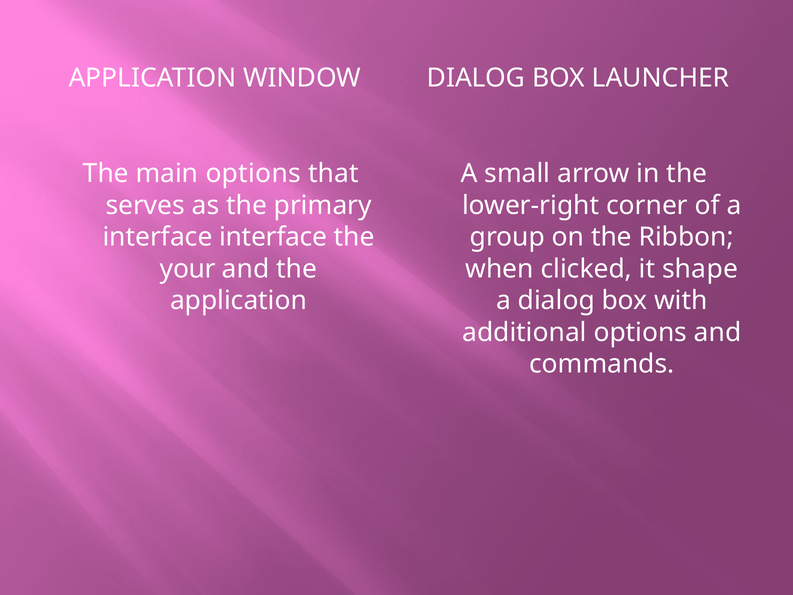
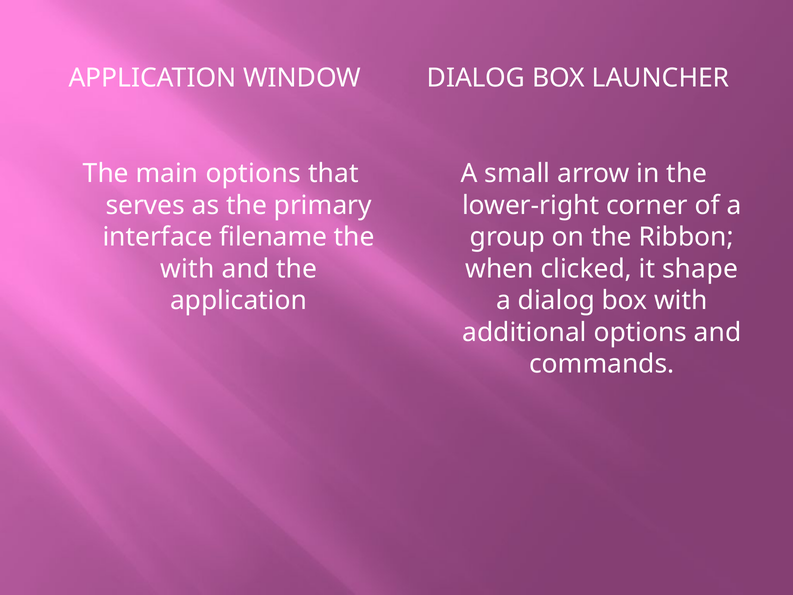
interface interface: interface -> filename (273, 237)
your: your -> with (188, 269)
